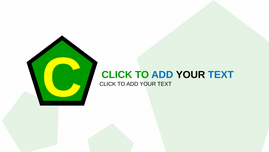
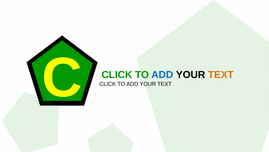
TEXT colour: blue -> orange (221, 74)
